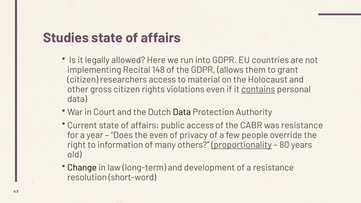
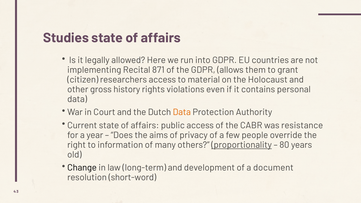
148: 148 -> 871 (158, 70)
gross citizen: citizen -> history (127, 89)
contains underline: present -> none (258, 89)
Data colour: black -> orange (182, 112)
the even: even -> aims (159, 135)
a resistance: resistance -> document (273, 168)
